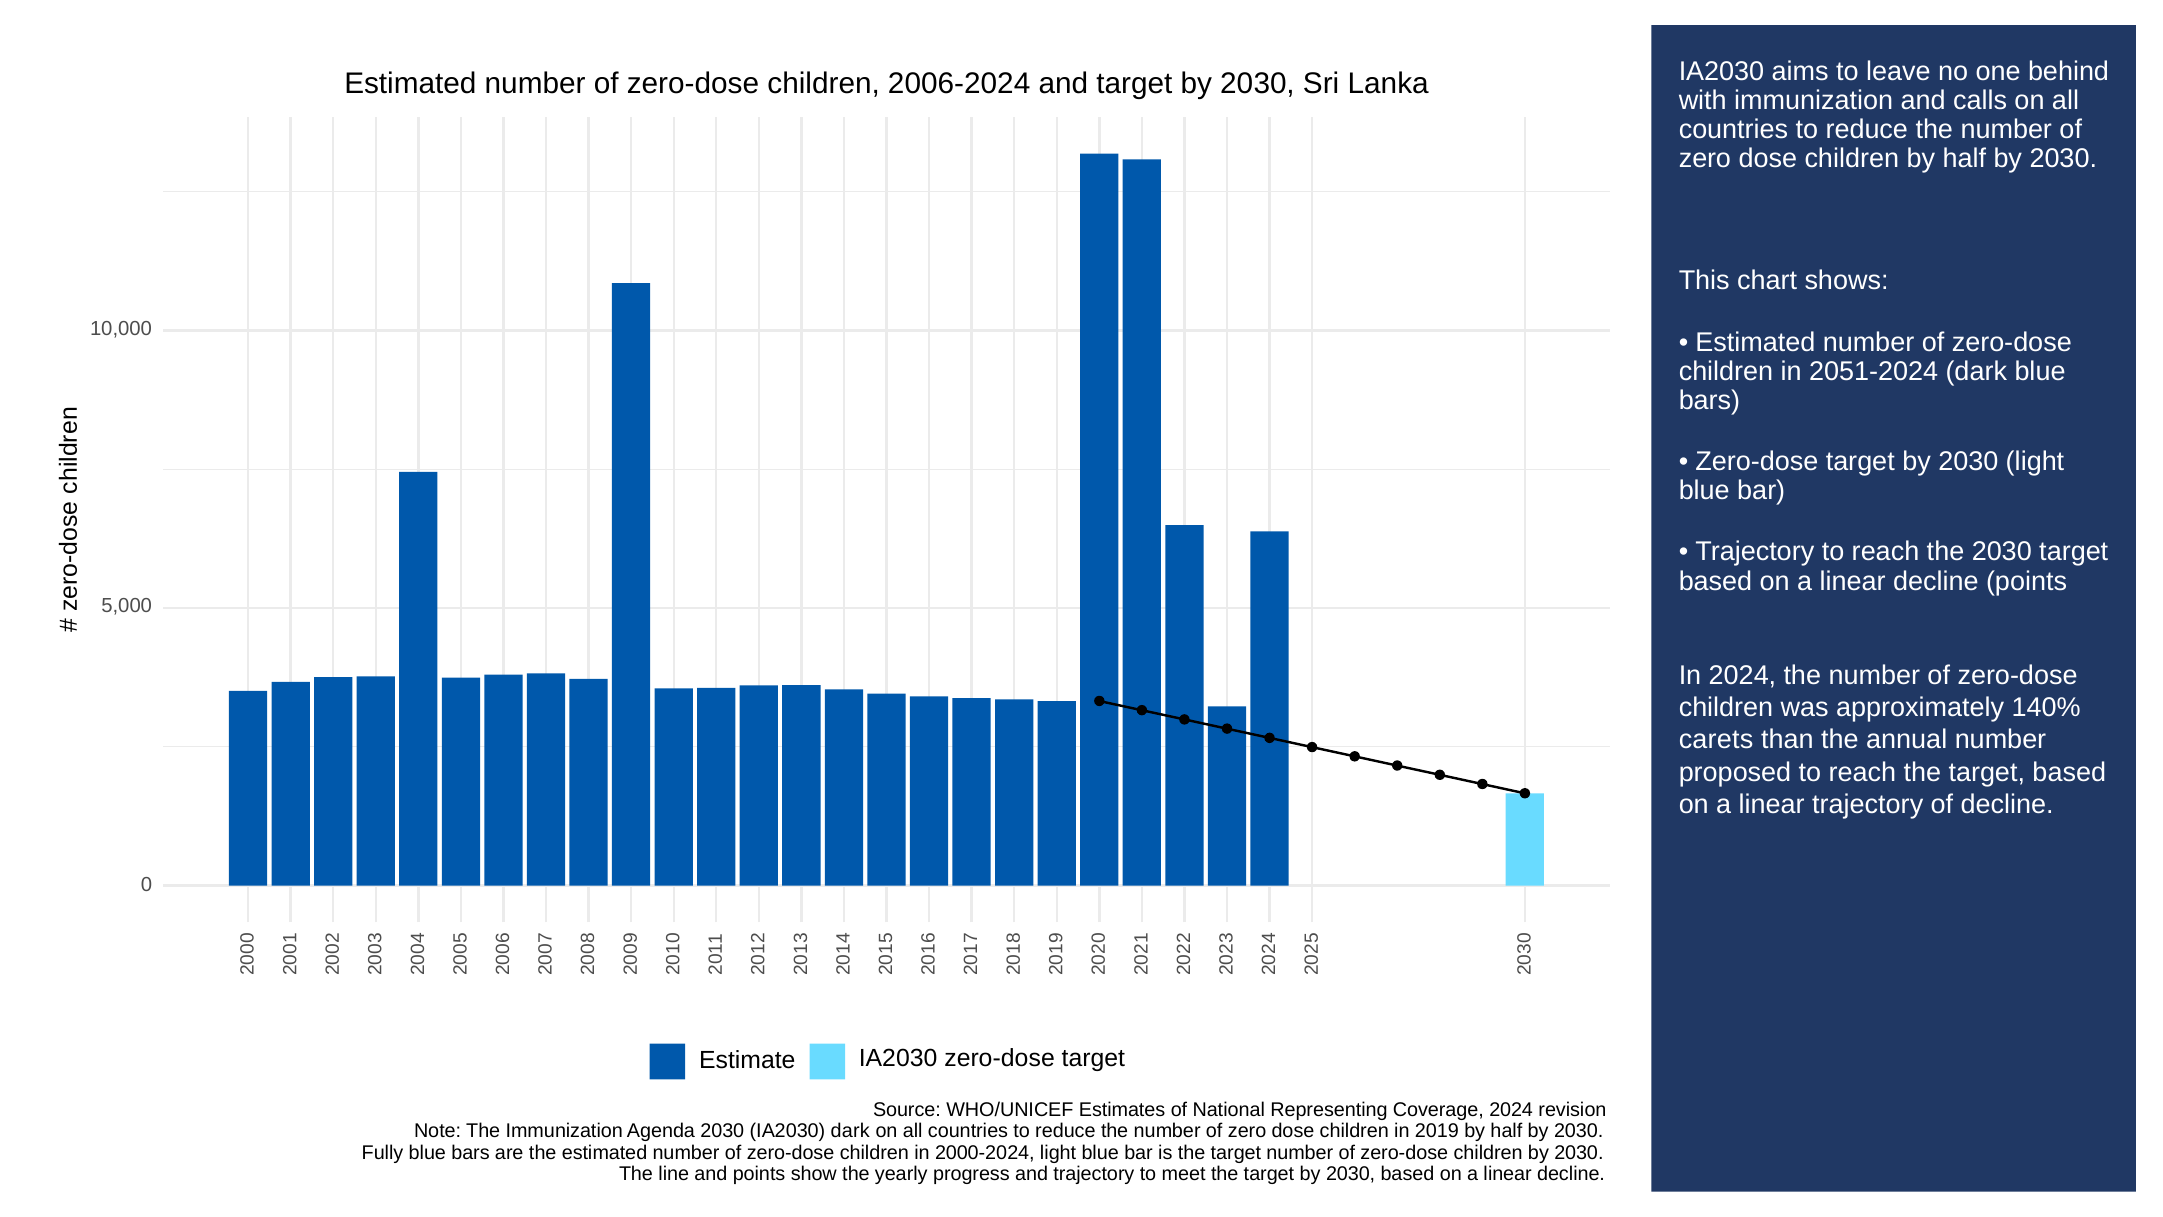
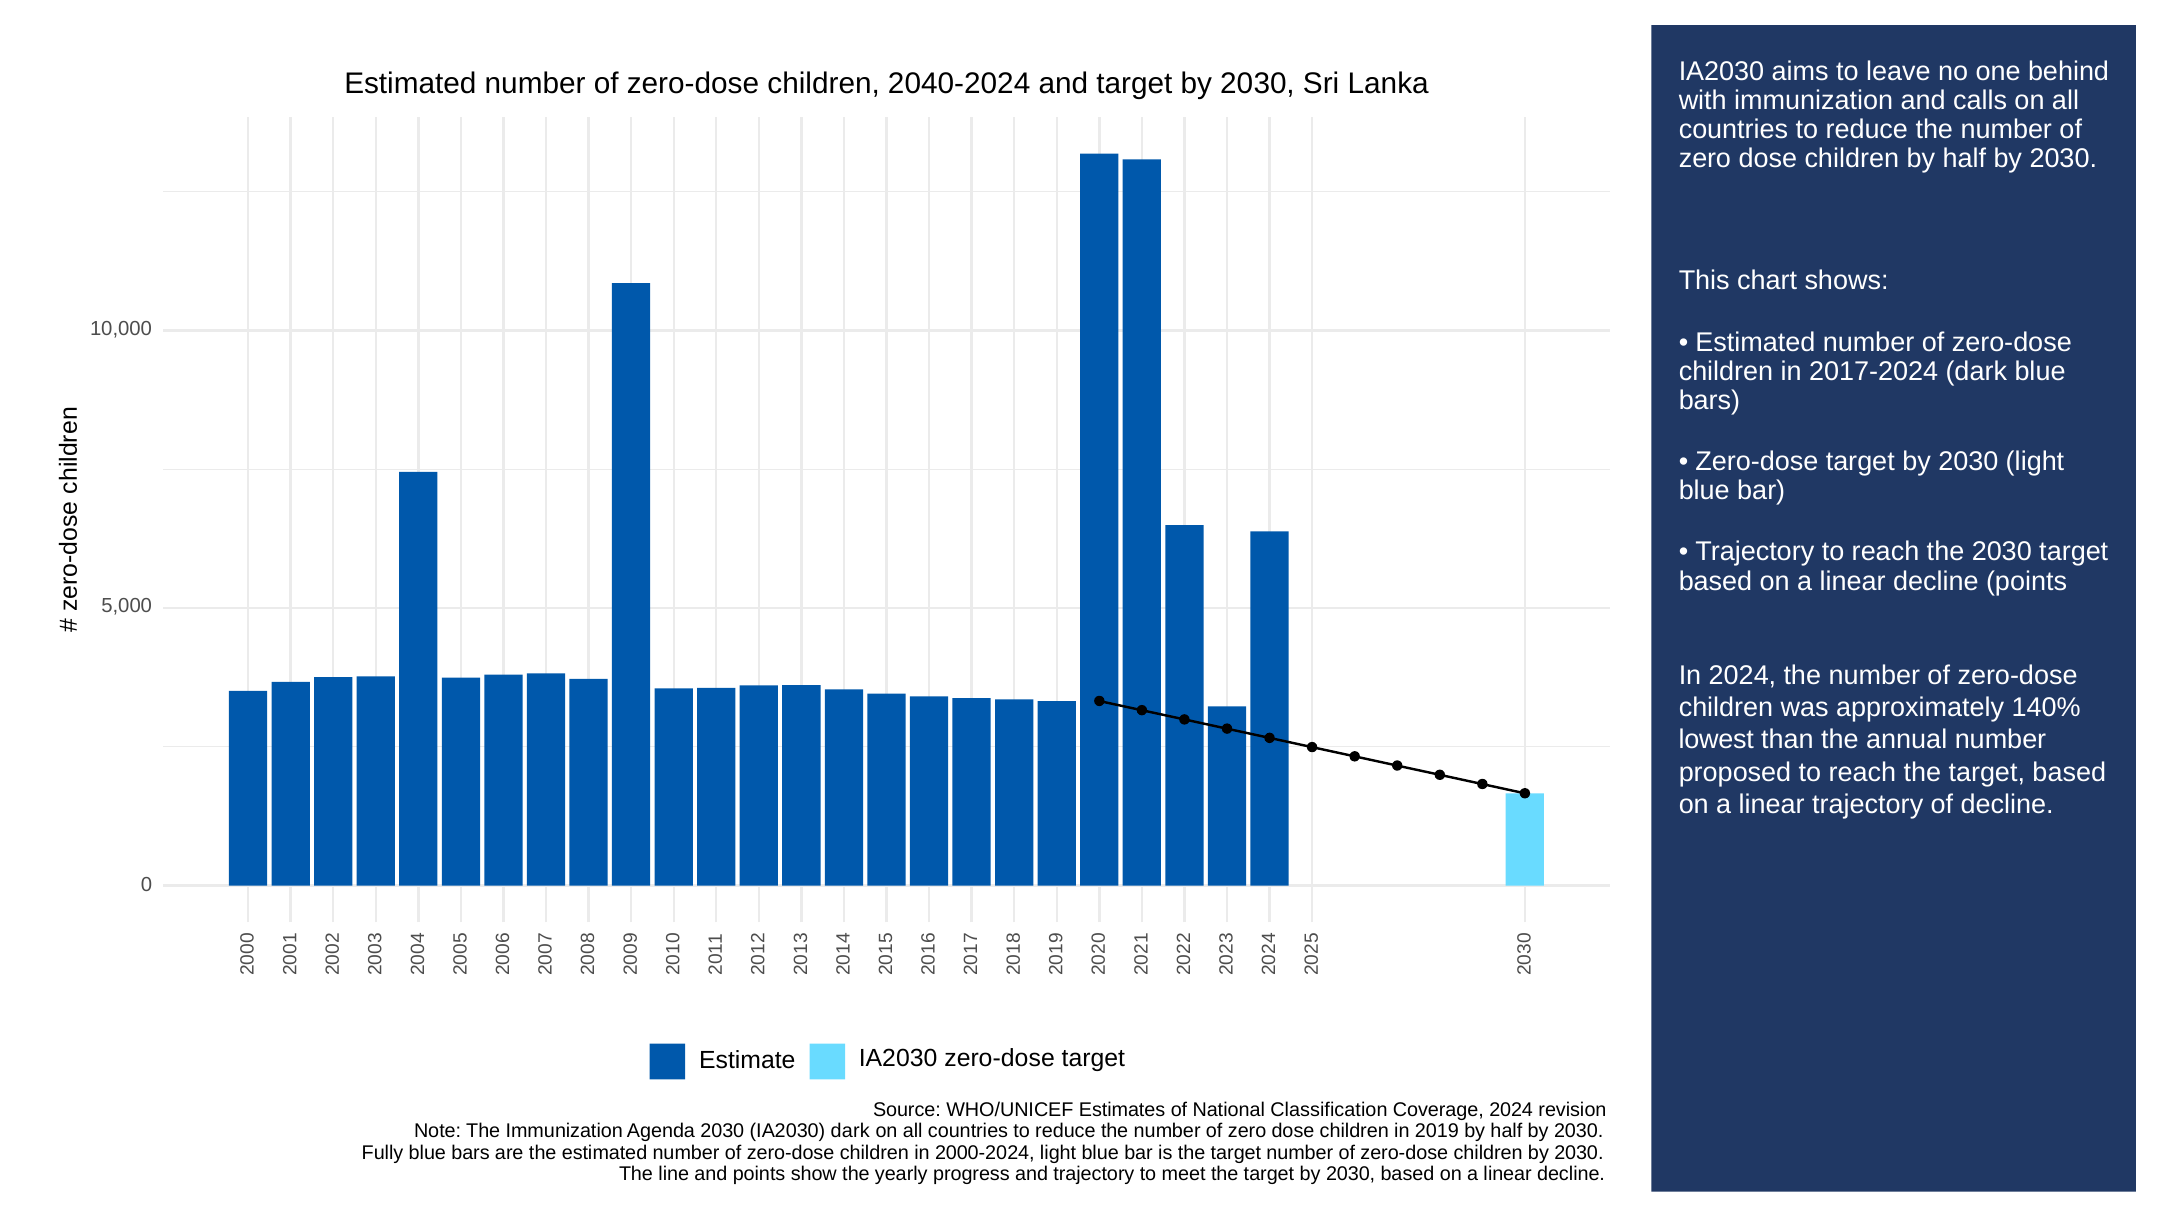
2006-2024: 2006-2024 -> 2040-2024 (959, 84)
2051-2024: 2051-2024 -> 2017-2024 (1874, 371)
carets: carets -> lowest (1716, 740)
Representing: Representing -> Classification (1329, 1110)
